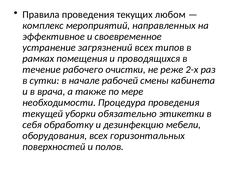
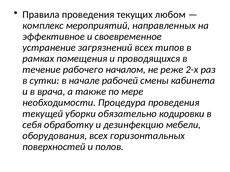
очистки: очистки -> началом (126, 70)
этикетки: этикетки -> кодировки (182, 114)
